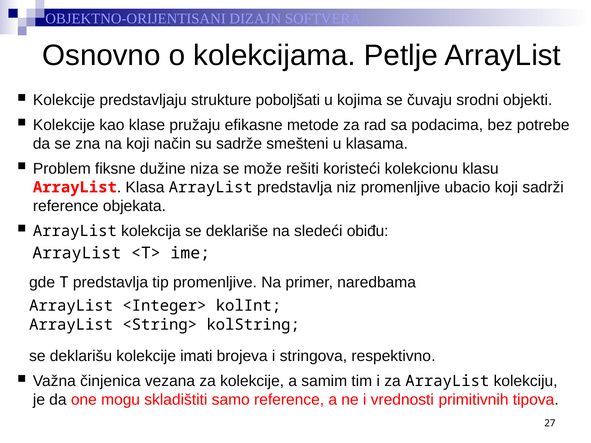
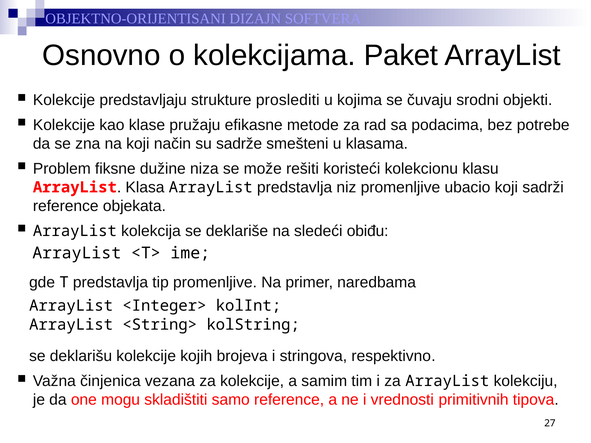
Petlje: Petlje -> Paket (401, 56)
poboljšati: poboljšati -> proslediti (288, 100)
imati: imati -> kojih (196, 356)
